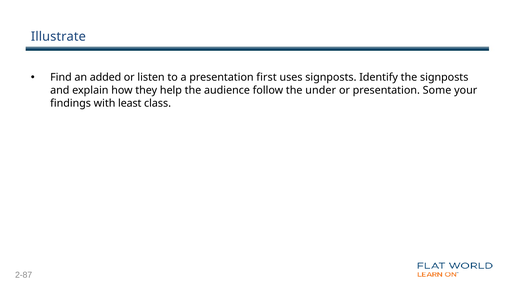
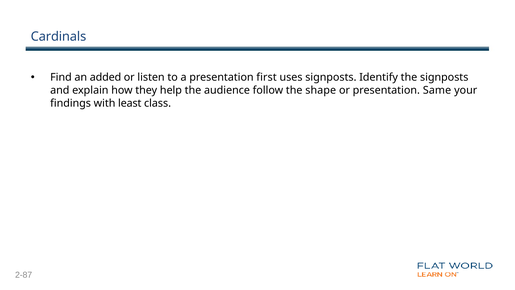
Illustrate: Illustrate -> Cardinals (58, 37)
under: under -> shape (321, 90)
Some: Some -> Same (437, 90)
